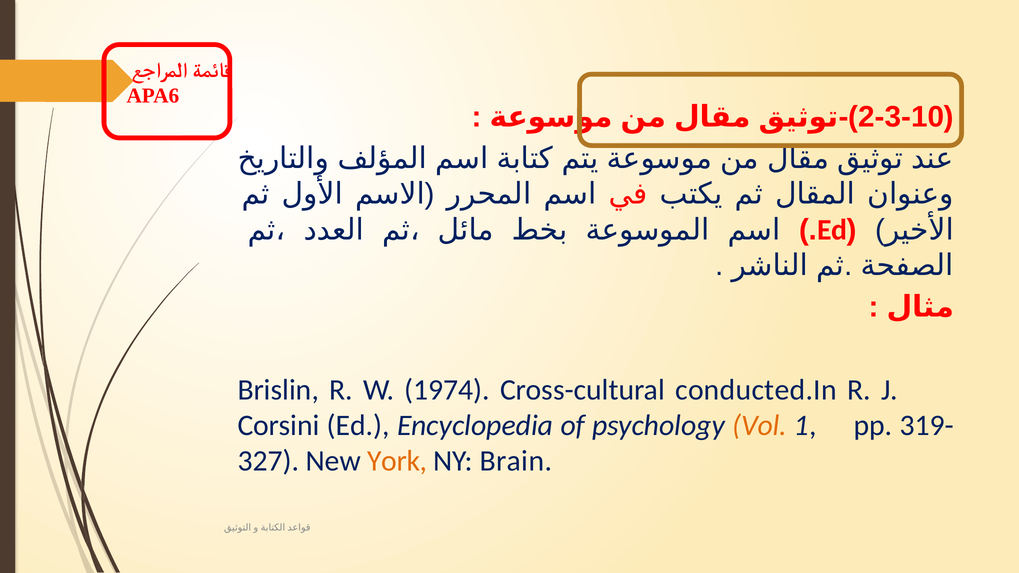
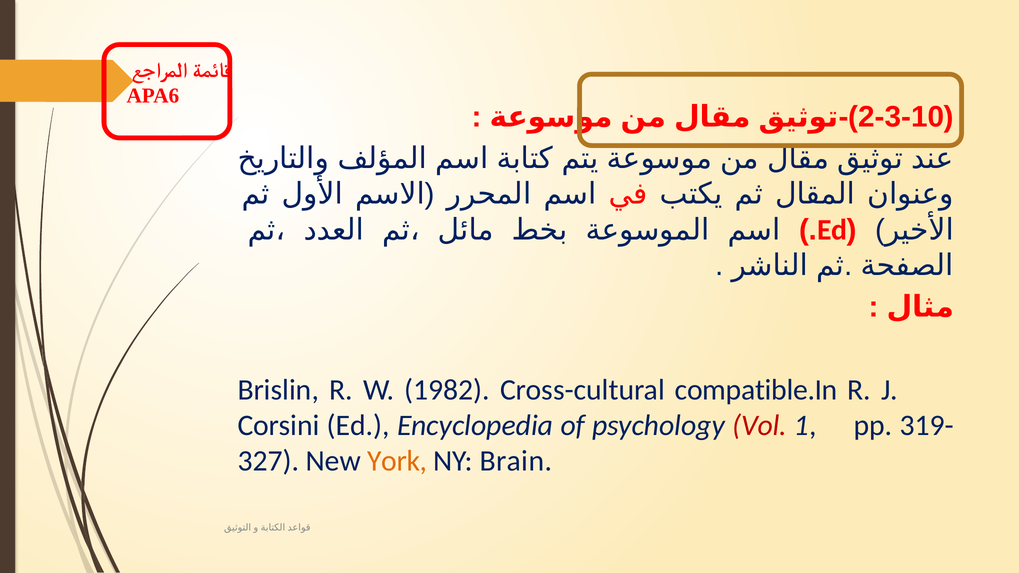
1974: 1974 -> 1982 (447, 390)
conducted.In: conducted.In -> compatible.In (756, 390)
Vol colour: orange -> red (759, 426)
